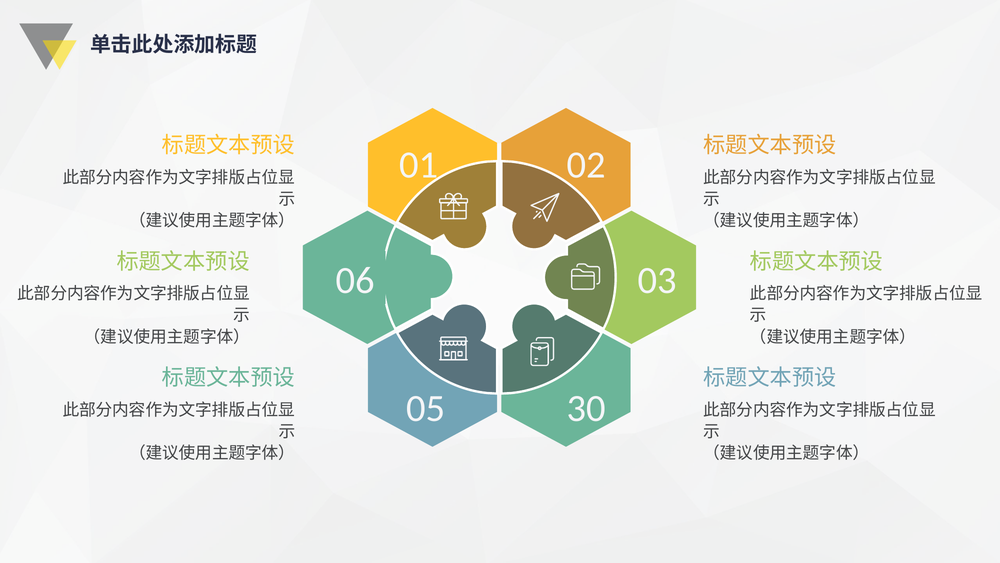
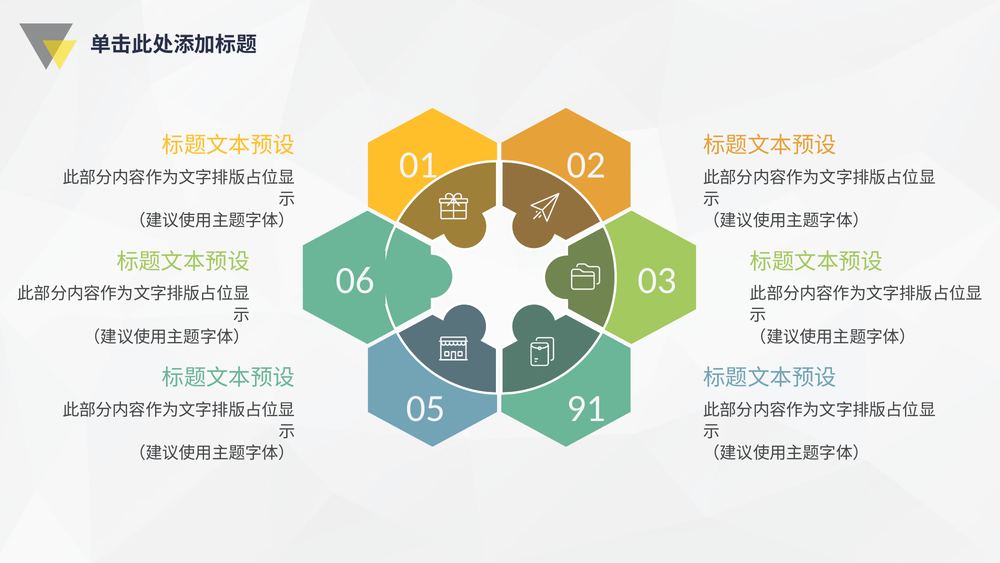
30: 30 -> 91 (586, 408)
